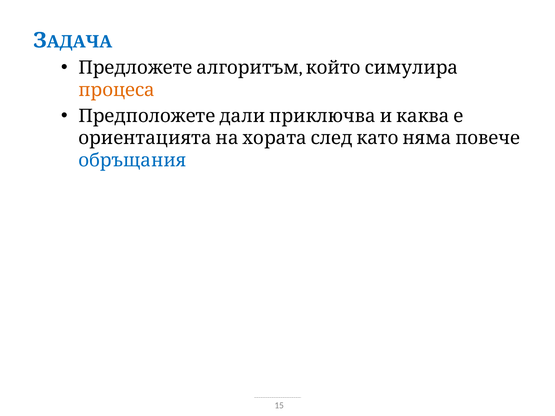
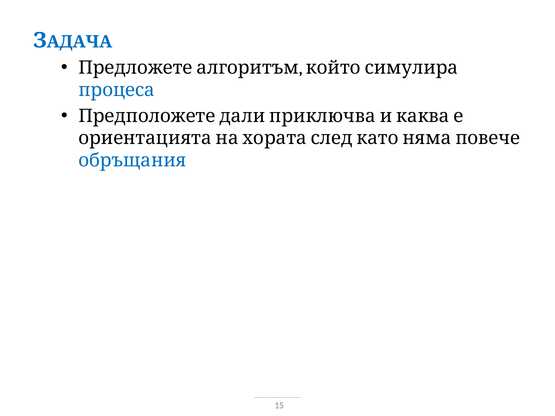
процеса colour: orange -> blue (117, 90)
